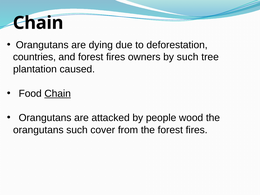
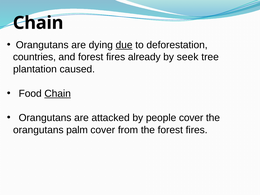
due underline: none -> present (124, 45)
owners: owners -> already (144, 57)
by such: such -> seek (188, 57)
people wood: wood -> cover (191, 118)
orangutans such: such -> palm (77, 130)
